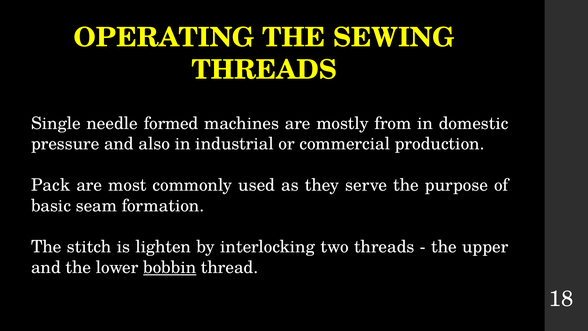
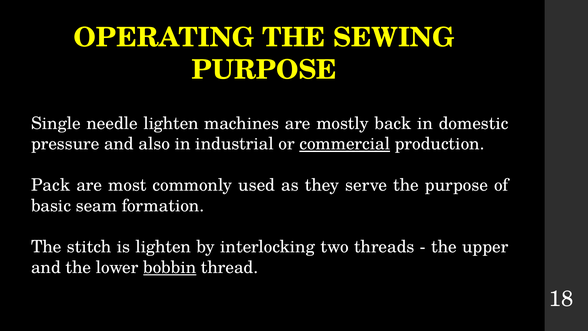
THREADS: THREADS -> PURPOSE (264, 70)
needle formed: formed -> lighten (171, 123)
from: from -> back (393, 123)
commercial underline: none -> present (345, 144)
